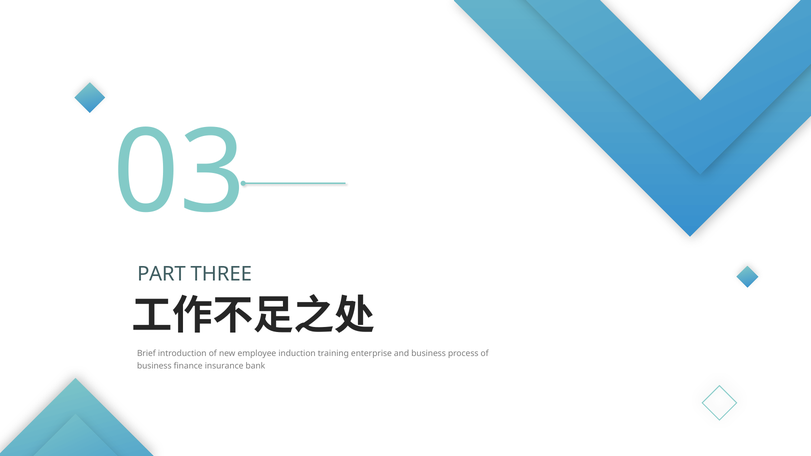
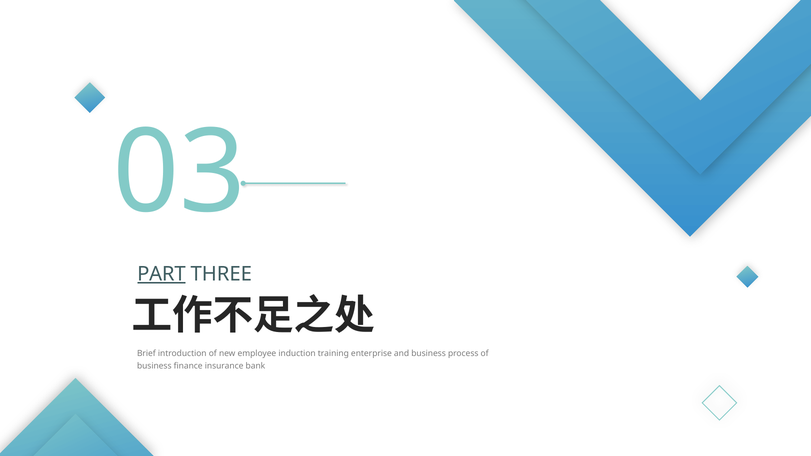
PART underline: none -> present (161, 274)
